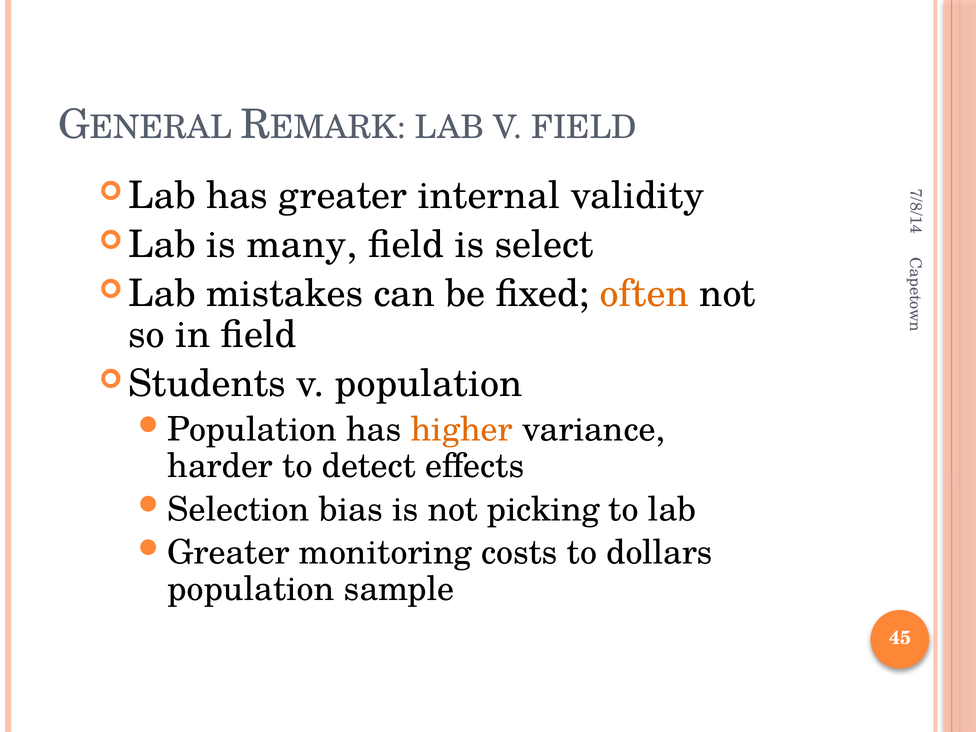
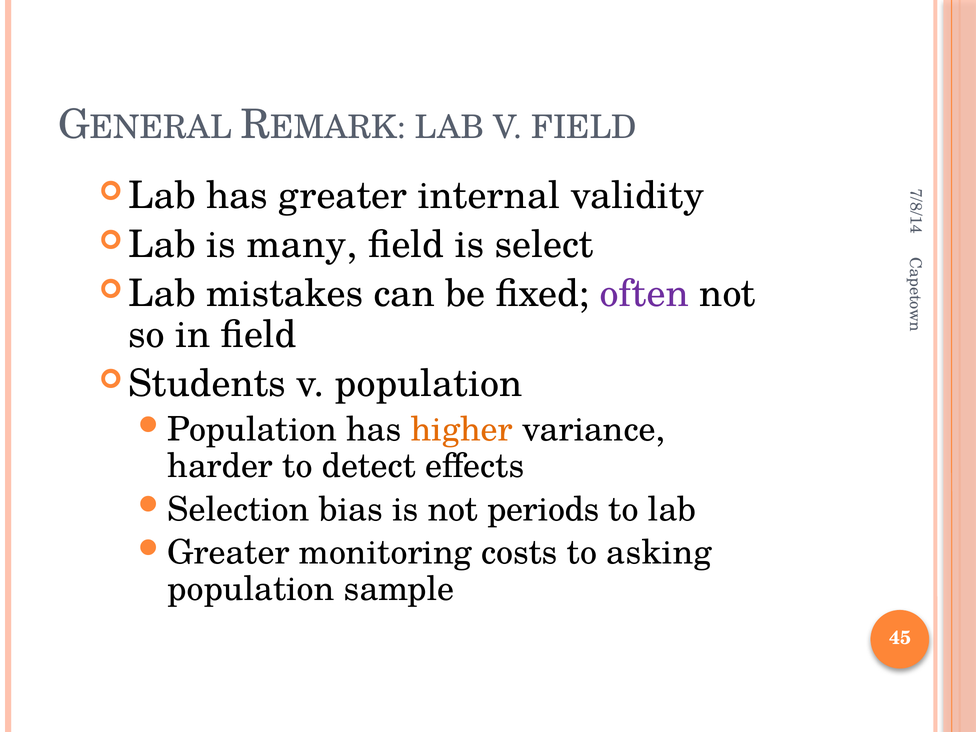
often colour: orange -> purple (644, 294)
picking: picking -> periods (543, 509)
dollars: dollars -> asking (659, 553)
